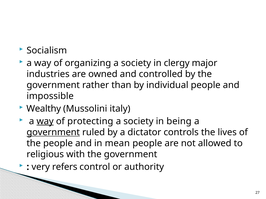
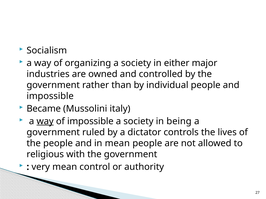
clergy: clergy -> either (177, 63)
Wealthy: Wealthy -> Became (44, 109)
of protecting: protecting -> impossible (90, 122)
government underline: present -> none (53, 133)
very refers: refers -> mean (65, 167)
